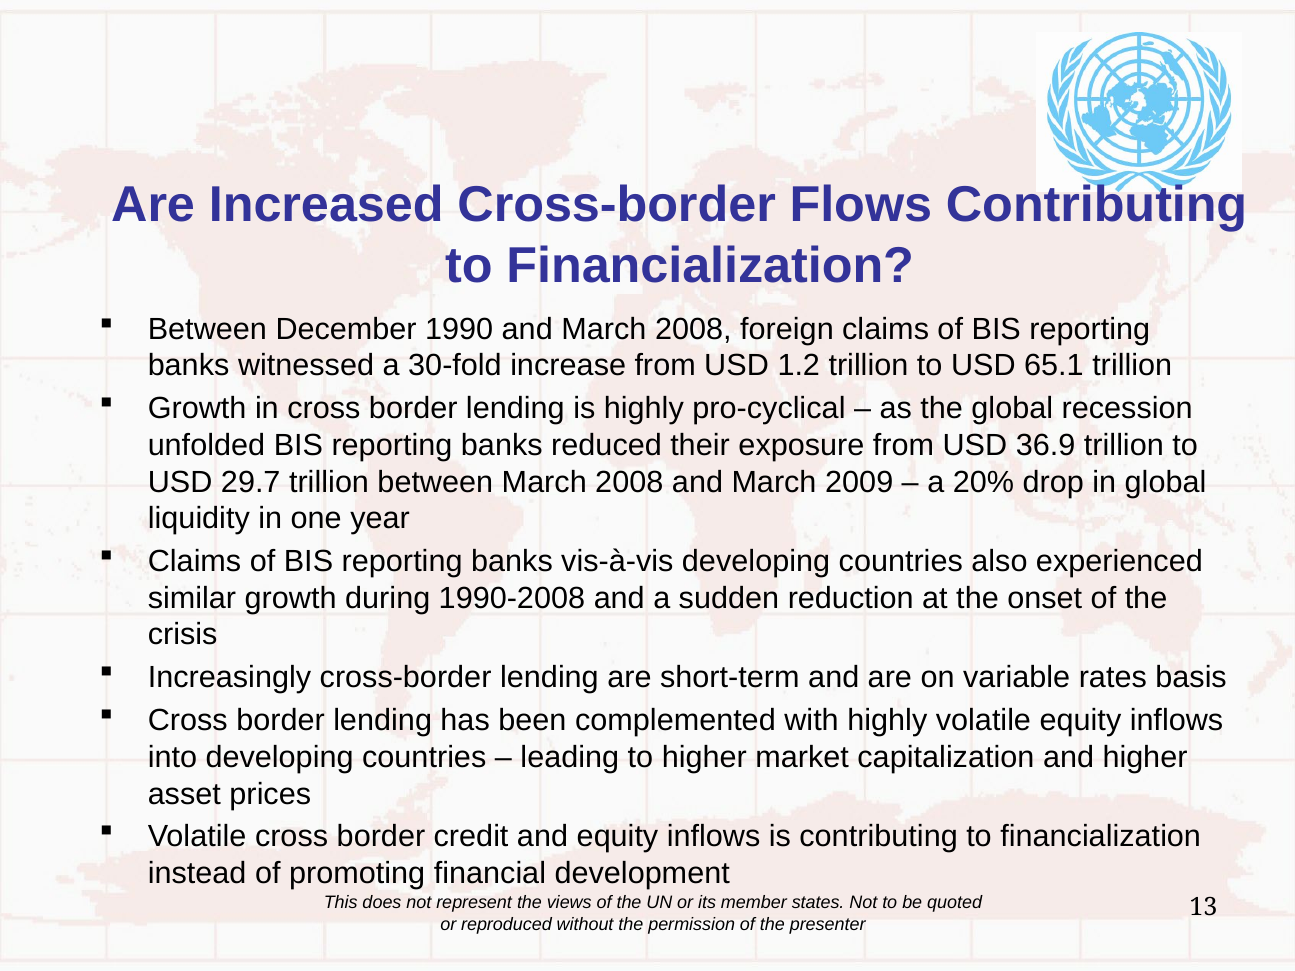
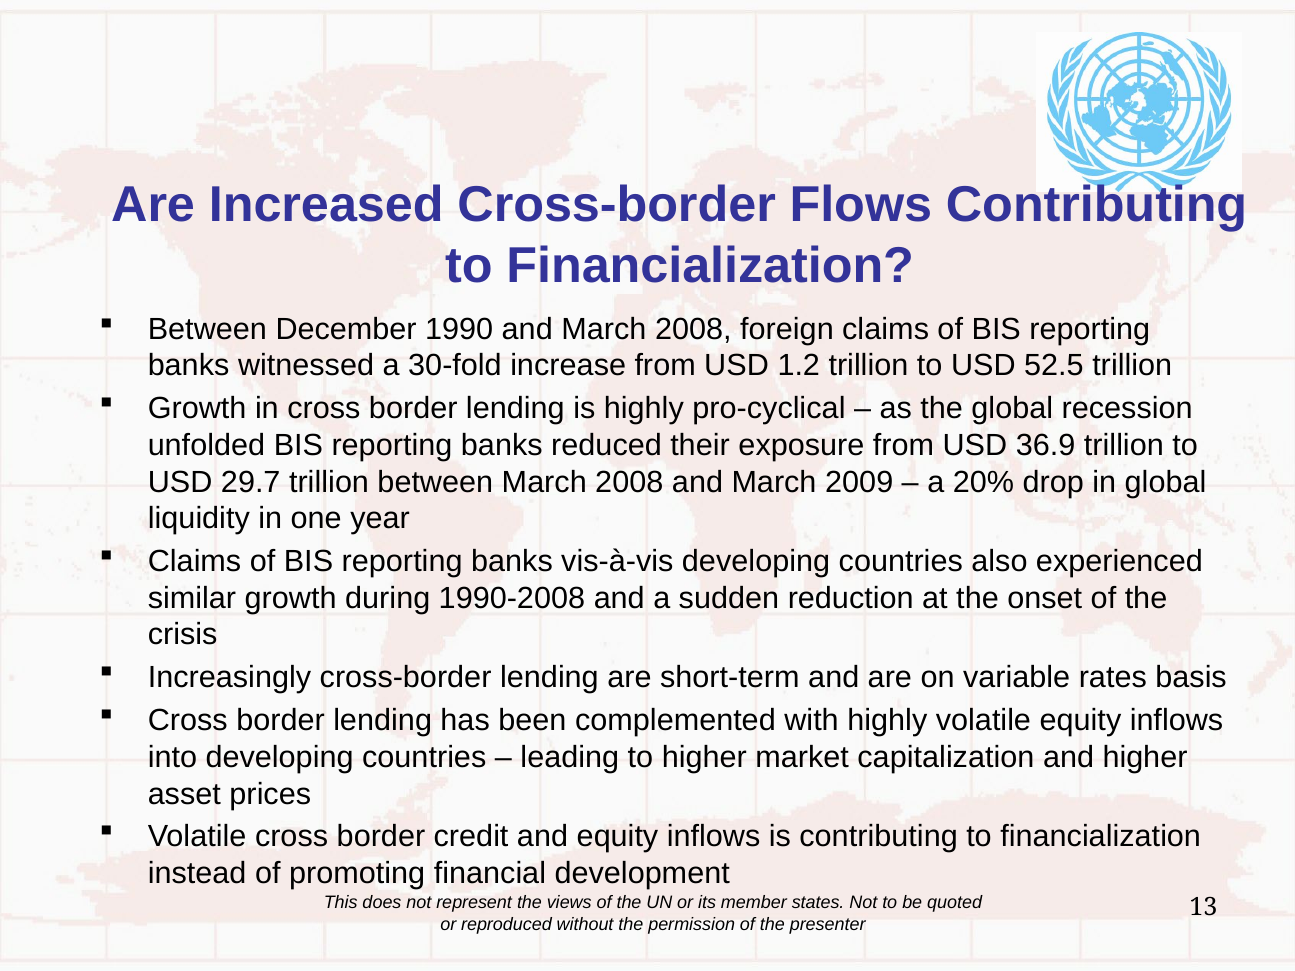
65.1: 65.1 -> 52.5 (1054, 366)
